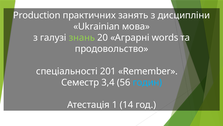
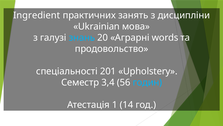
Production: Production -> Ingredient (37, 15)
знань colour: light green -> light blue (82, 38)
Remember: Remember -> Upholstery (148, 71)
